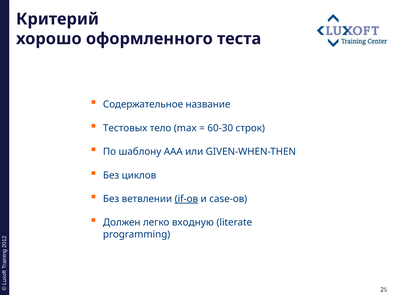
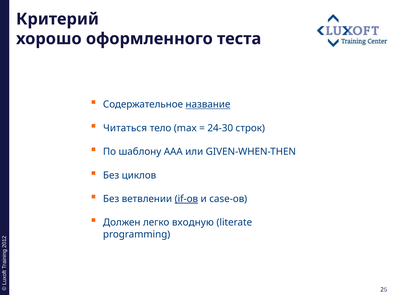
название underline: none -> present (208, 104)
Тестовых: Тестовых -> Читаться (125, 128)
60-30: 60-30 -> 24-30 (220, 128)
